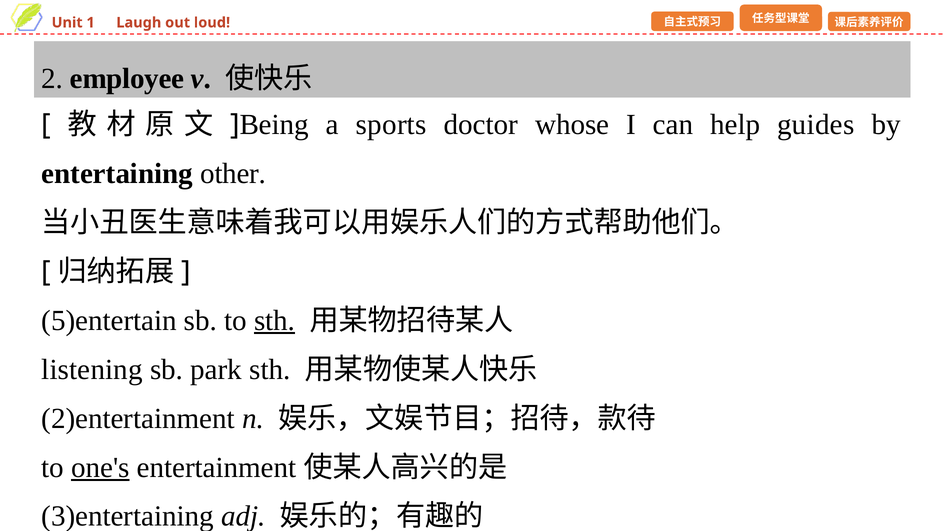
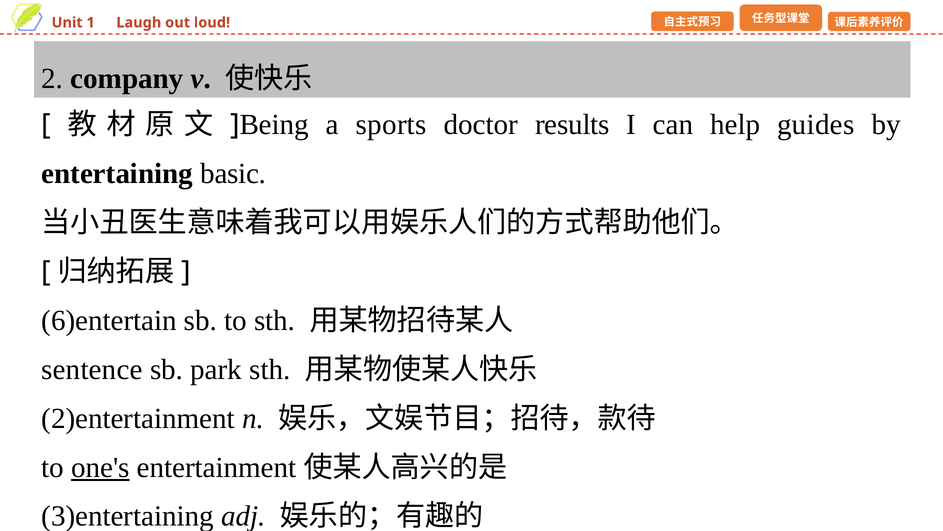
employee: employee -> company (127, 78)
whose: whose -> results (572, 124)
other: other -> basic (233, 173)
5)entertain: 5)entertain -> 6)entertain (109, 320)
sth underline: present -> none (275, 320)
listening: listening -> sentence (92, 369)
